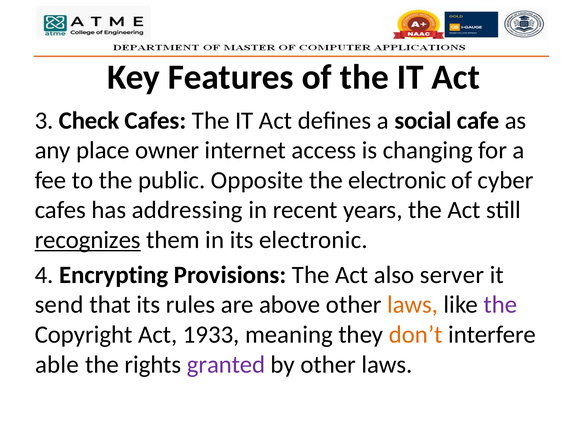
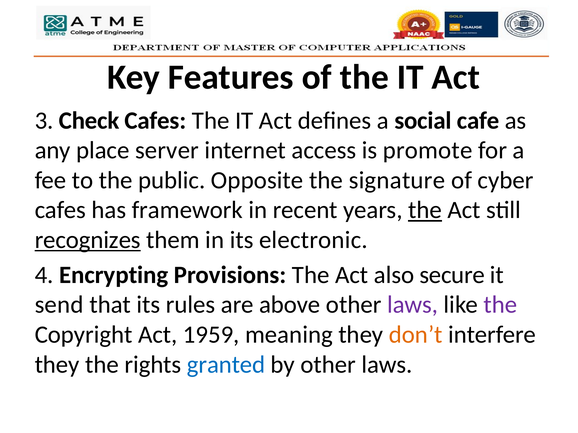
owner: owner -> server (167, 151)
changing: changing -> promote (428, 151)
the electronic: electronic -> signature (397, 180)
addressing: addressing -> framework (187, 210)
the underline: none -> present (425, 210)
server: server -> secure (452, 275)
laws colour: orange -> purple (413, 305)
1933: 1933 -> 1959 (211, 335)
able: able -> they (57, 365)
granted colour: purple -> blue (226, 365)
